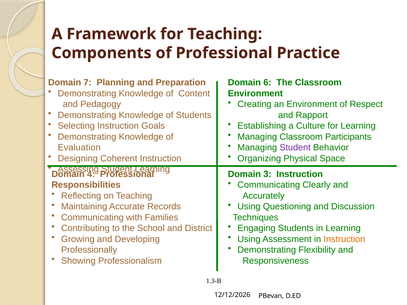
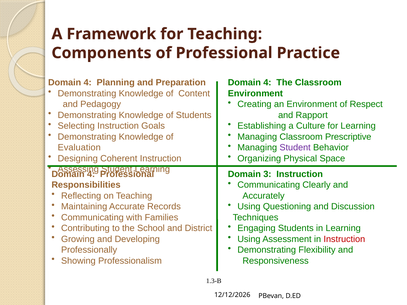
6: 6 -> 4 (267, 83)
7: 7 -> 4 (88, 83)
Participants: Participants -> Prescriptive (348, 137)
Instruction colour: orange -> red (344, 239)
